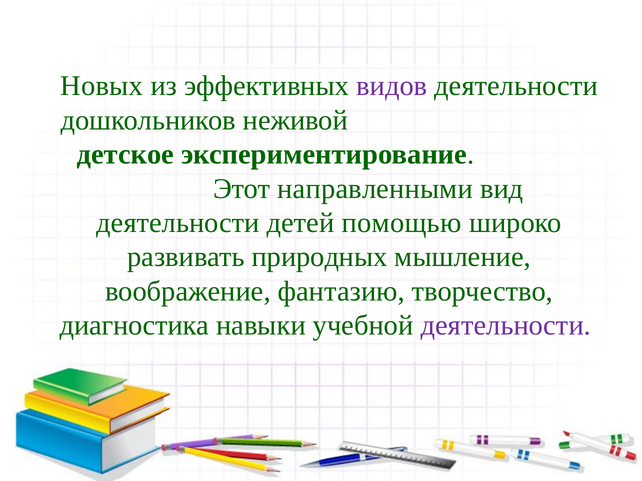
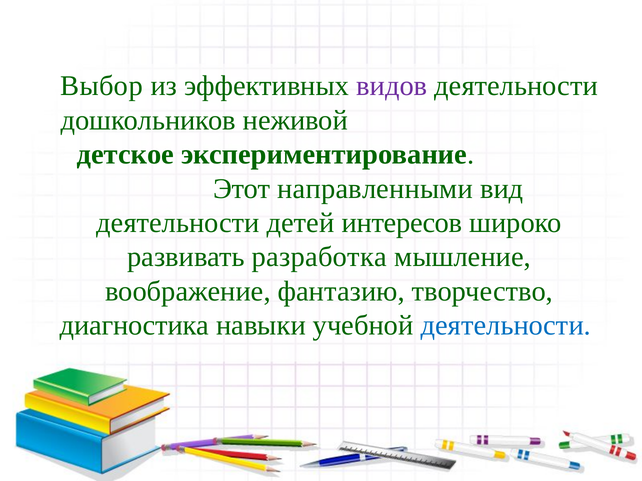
Новых: Новых -> Выбор (102, 86)
помощью: помощью -> интересов (402, 223)
природных: природных -> разработка (319, 257)
деятельности colour: purple -> blue (506, 326)
